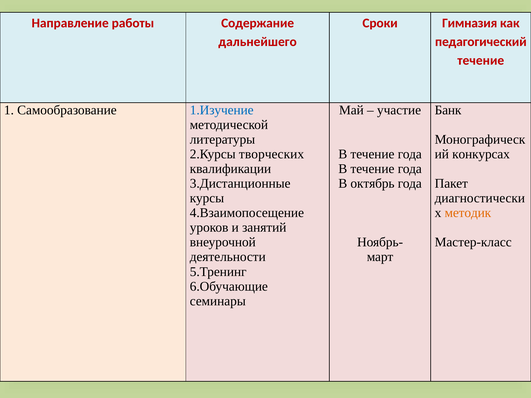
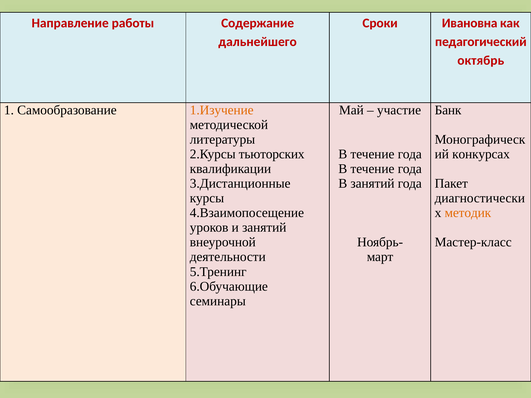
Гимназия: Гимназия -> Ивановна (470, 23)
течение: течение -> октябрь (481, 60)
1.Изучение colour: blue -> orange (222, 110)
2.Курсы творческих: творческих -> тьюторских (272, 154)
В октябрь: октябрь -> занятий (372, 184)
